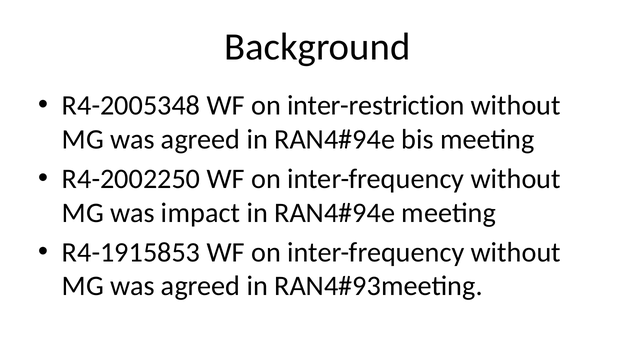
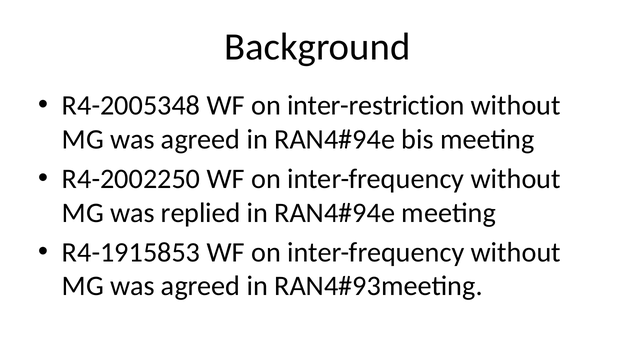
impact: impact -> replied (201, 213)
